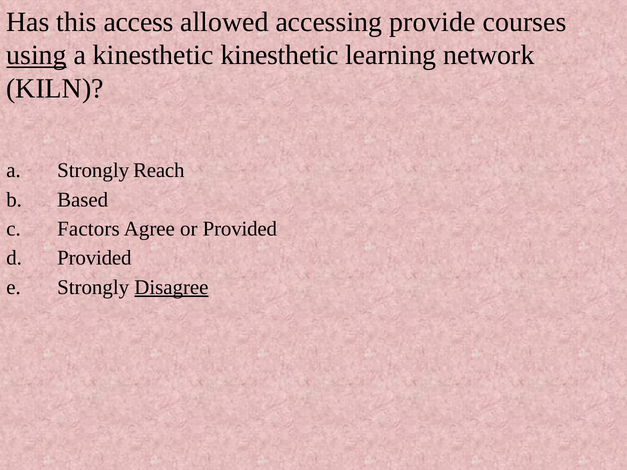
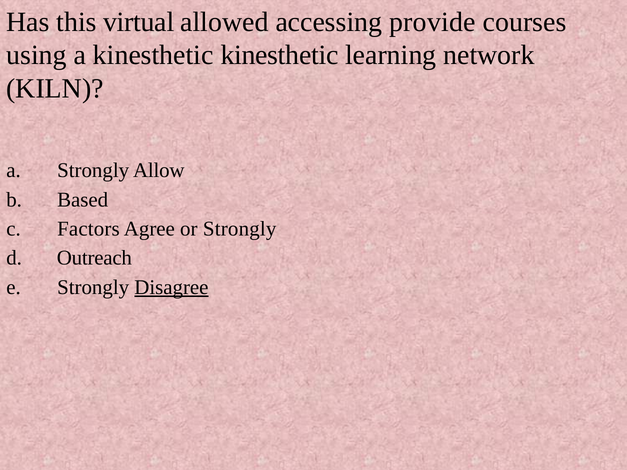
access: access -> virtual (139, 22)
using underline: present -> none (36, 55)
Reach: Reach -> Allow (159, 170)
or Provided: Provided -> Strongly (240, 229)
Provided: Provided -> Outreach (94, 258)
